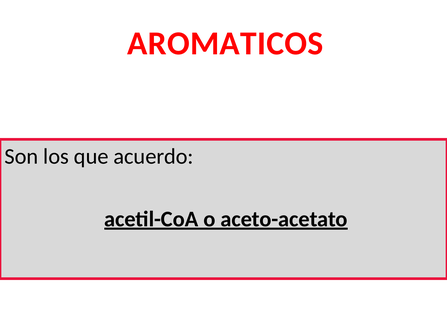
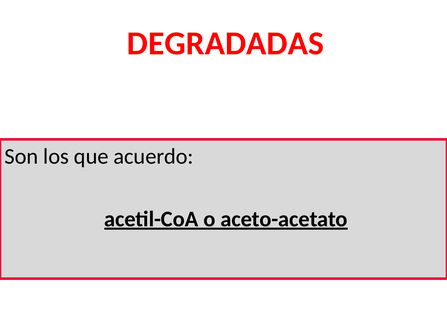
AROMATICOS: AROMATICOS -> DEGRADADAS (225, 44)
